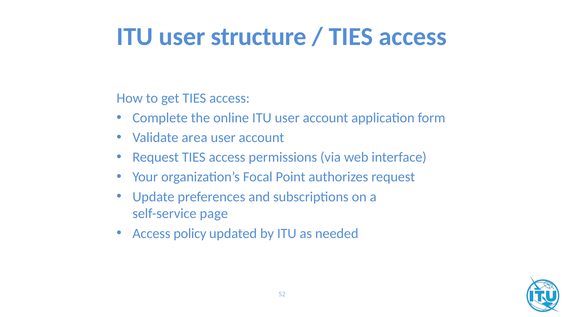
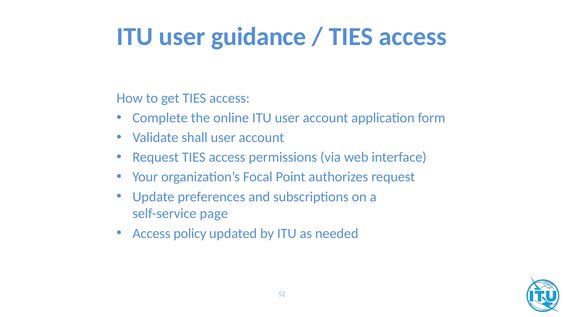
structure: structure -> guidance (259, 37)
area: area -> shall (195, 138)
